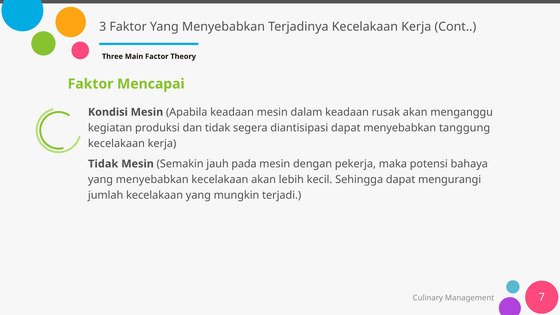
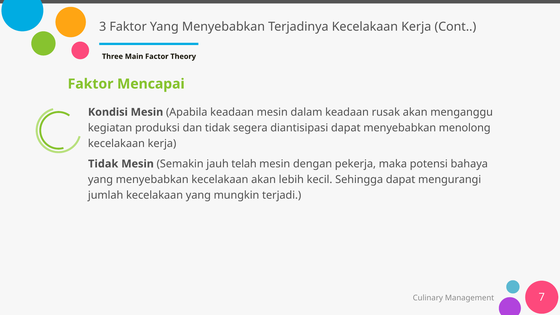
tanggung: tanggung -> menolong (465, 128)
pada: pada -> telah (244, 164)
